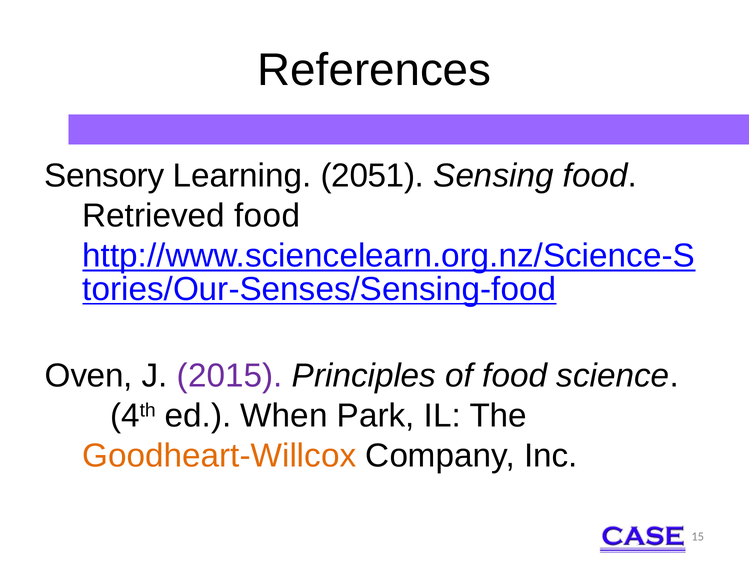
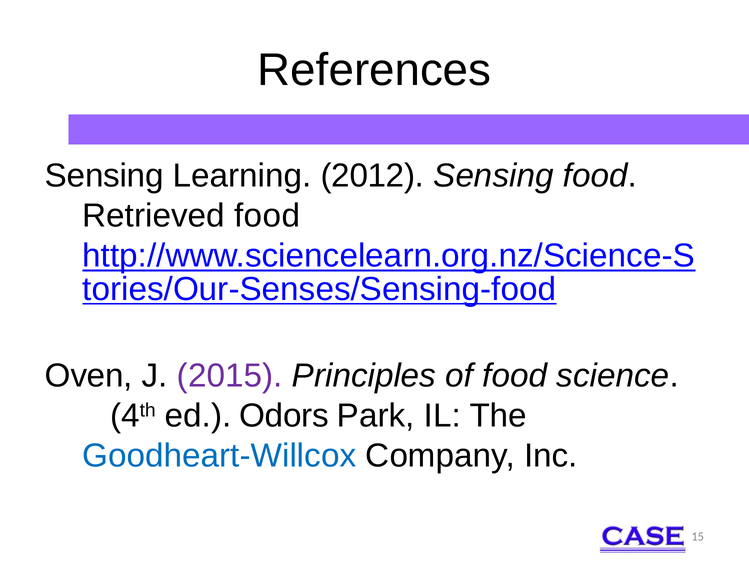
Sensory: Sensory -> Sensing (104, 176)
2051: 2051 -> 2012 (372, 176)
When: When -> Odors (284, 416)
Goodheart-Willcox colour: orange -> blue (219, 456)
